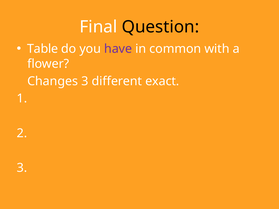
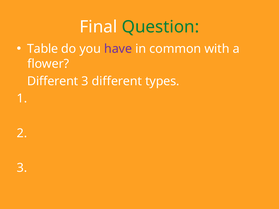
Question colour: black -> green (161, 27)
Changes: Changes -> Different (53, 81)
exact: exact -> types (162, 81)
